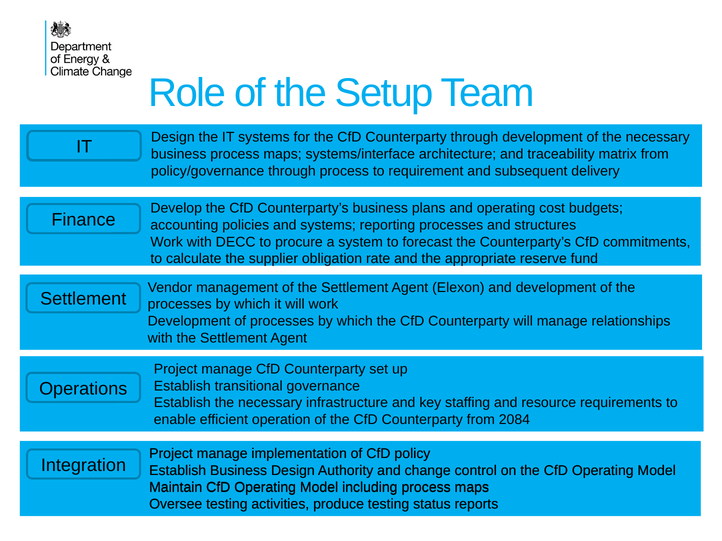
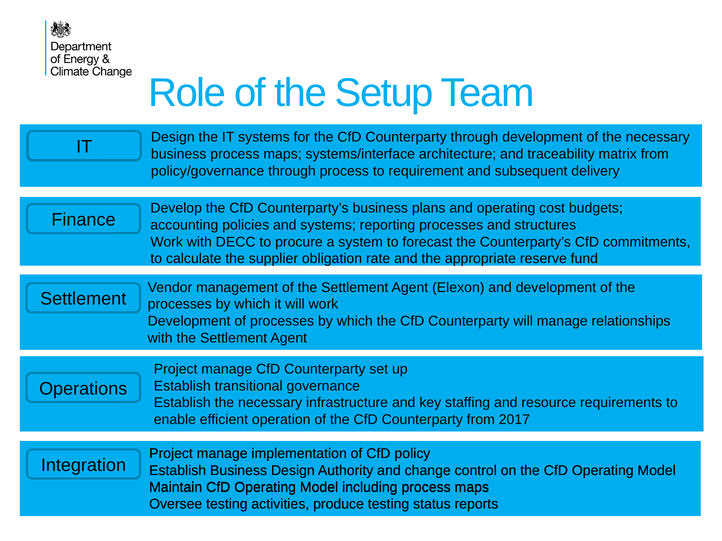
2084: 2084 -> 2017 (514, 420)
